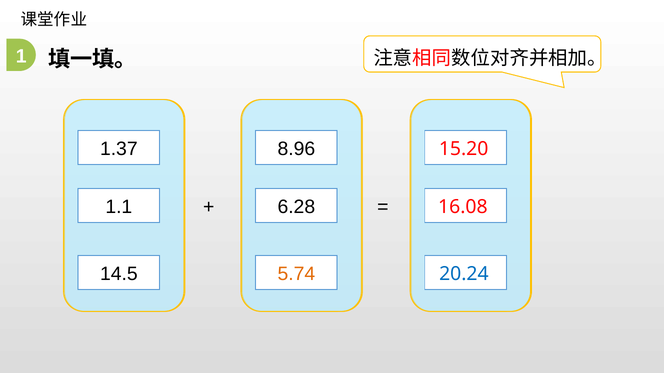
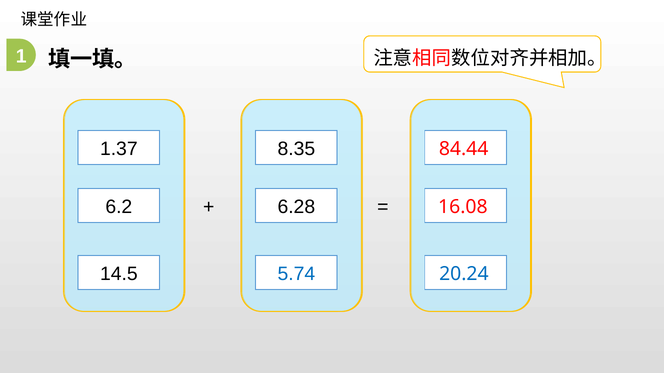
8.96: 8.96 -> 8.35 (296, 149)
15.20: 15.20 -> 84.44 (464, 149)
1.1: 1.1 -> 6.2 (119, 207)
5.74 colour: orange -> blue (296, 274)
